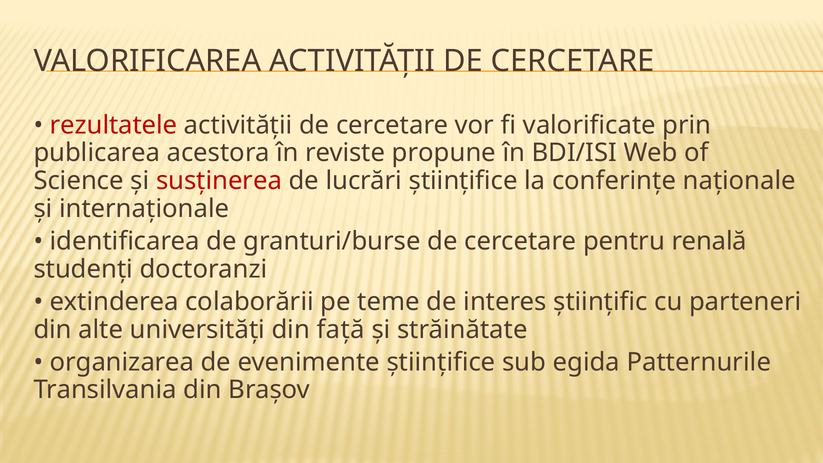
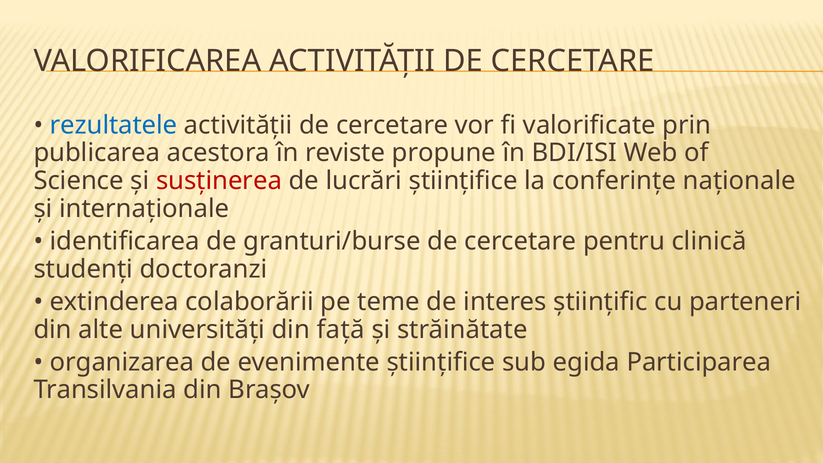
rezultatele colour: red -> blue (114, 125)
renală: renală -> clinică (709, 241)
Patternurile: Patternurile -> Participarea (699, 362)
